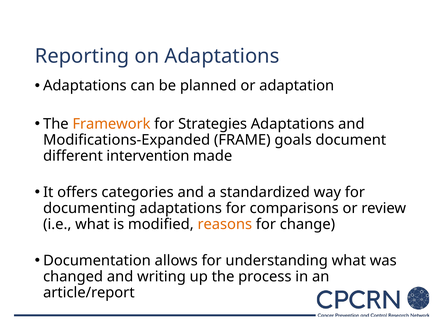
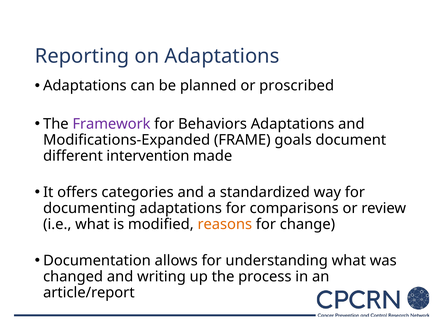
adaptation: adaptation -> proscribed (297, 86)
Framework colour: orange -> purple (111, 124)
Strategies: Strategies -> Behaviors (213, 124)
